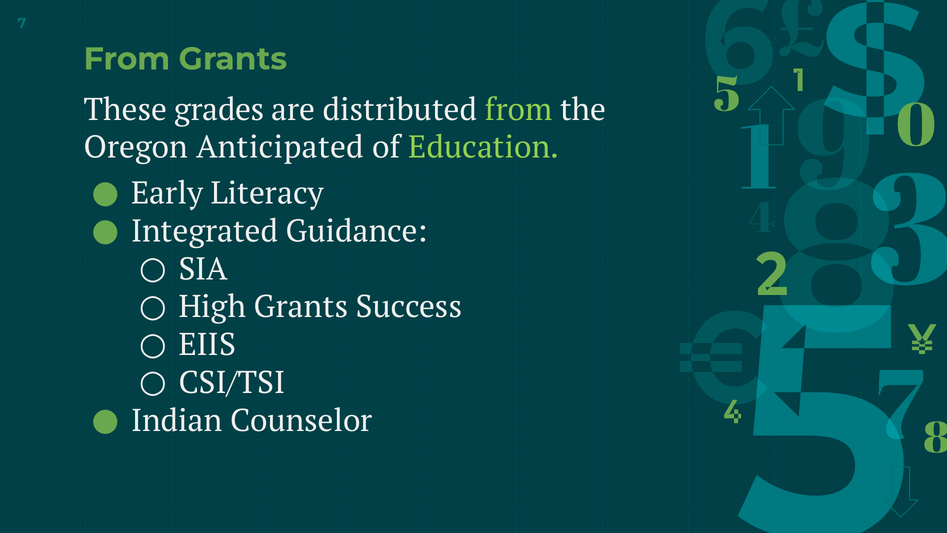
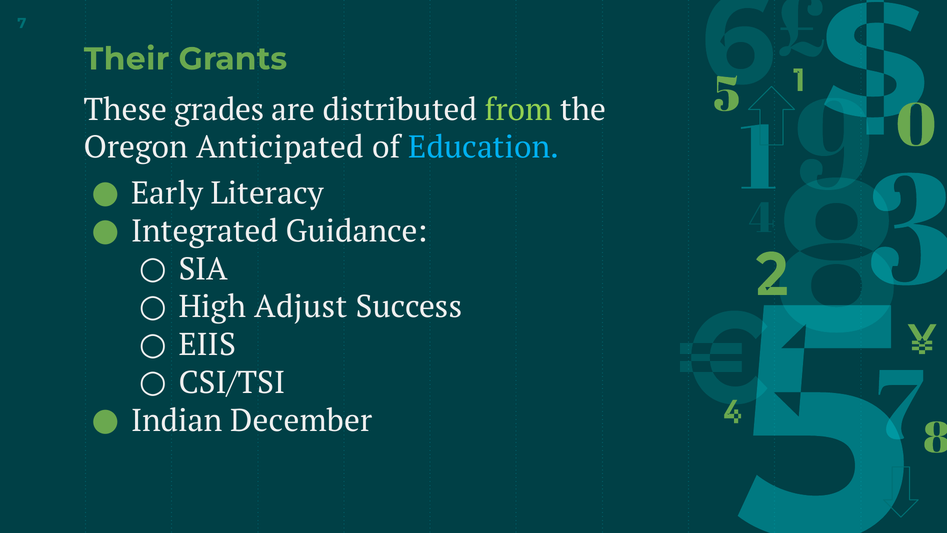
From: From -> Their (127, 59)
Education colour: light green -> light blue (484, 147)
High Grants: Grants -> Adjust (301, 307)
Counselor: Counselor -> December (301, 420)
